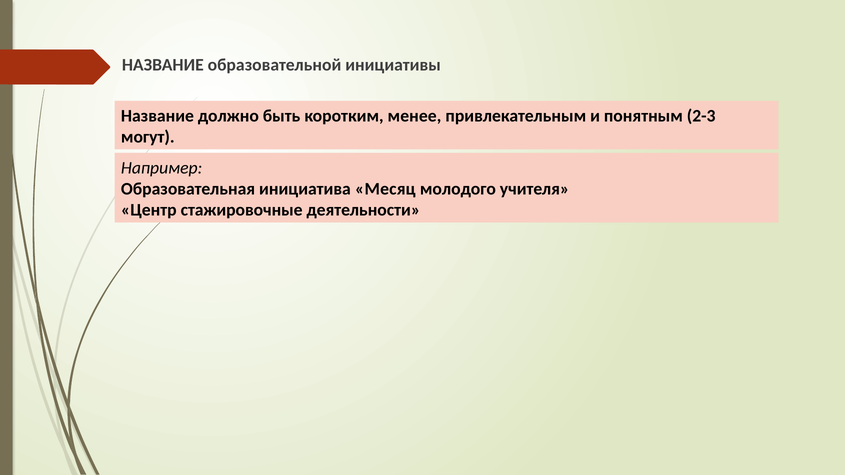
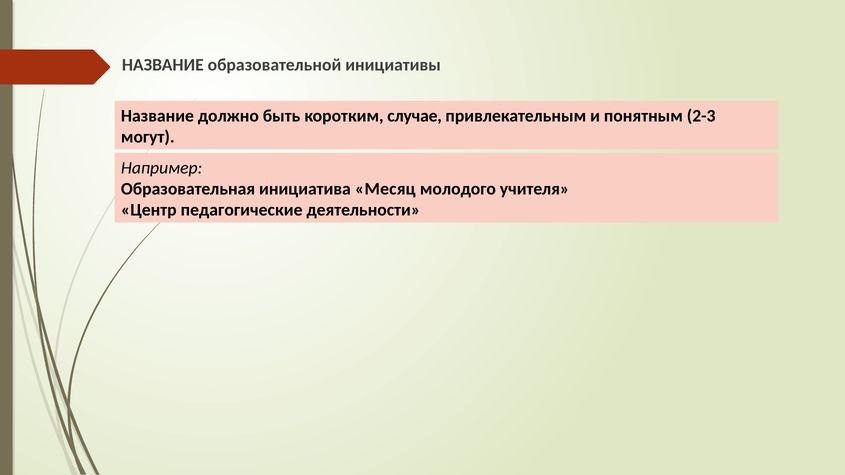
менее: менее -> случае (415, 116)
стажировочные: стажировочные -> педагогические (242, 210)
